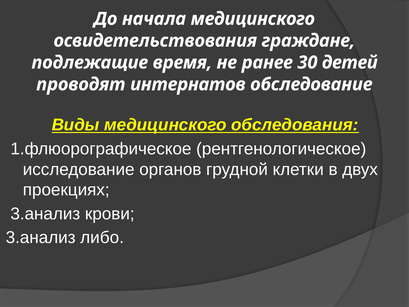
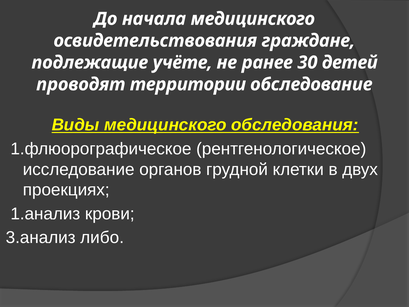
время: время -> учёте (182, 62)
интернатов: интернатов -> территории (188, 84)
3.анализ: 3.анализ -> 1.анализ (45, 214)
